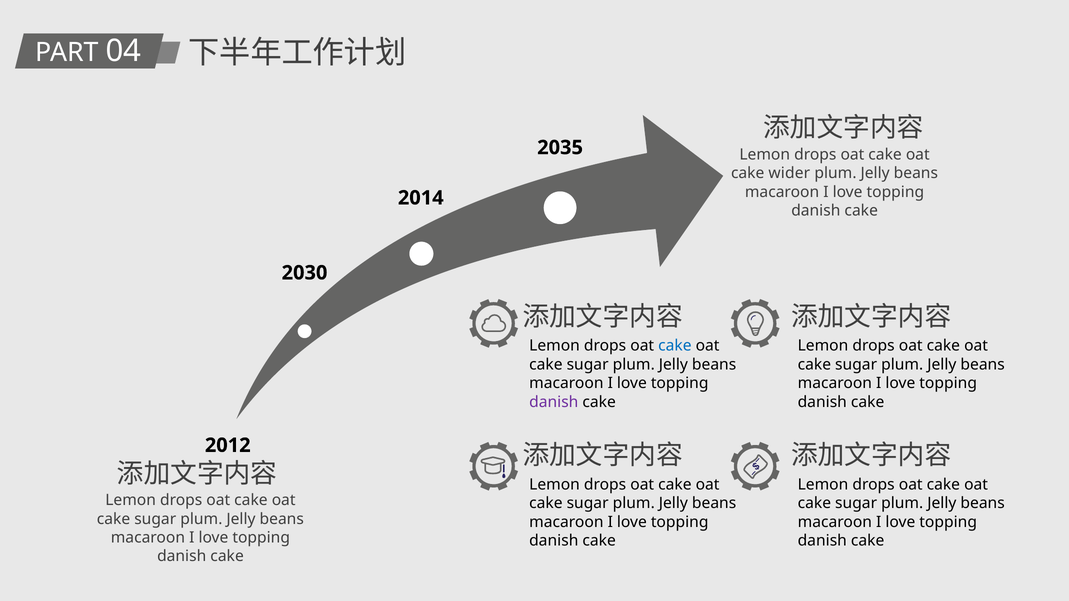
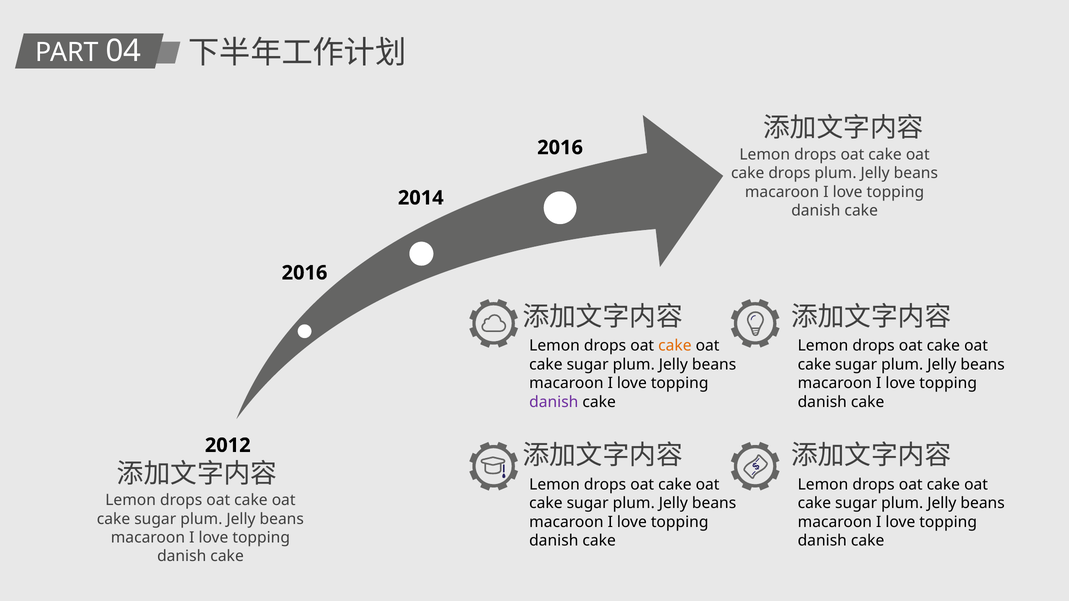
2035: 2035 -> 2016 (560, 148)
cake wider: wider -> drops (789, 173)
2030: 2030 -> 2016 (305, 273)
cake colour: blue -> orange (675, 346)
